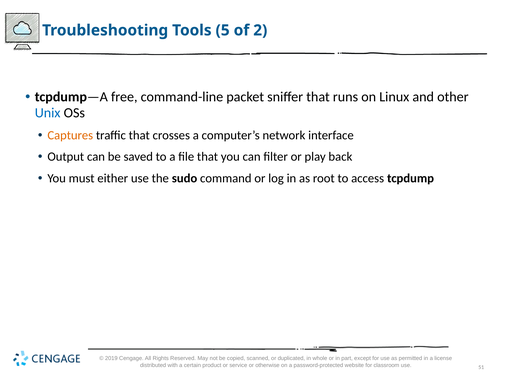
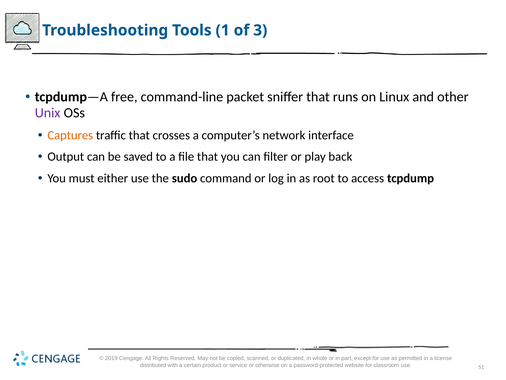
5: 5 -> 1 (223, 30)
2: 2 -> 3 (260, 30)
Unix colour: blue -> purple (48, 113)
